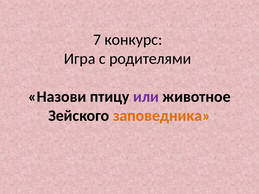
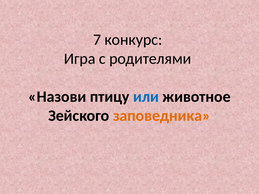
или colour: purple -> blue (146, 97)
